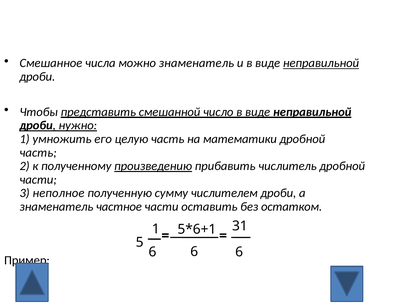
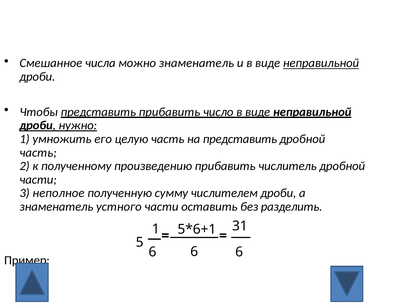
представить смешанной: смешанной -> прибавить (170, 112)
на математики: математики -> представить (240, 139)
произведению underline: present -> none (153, 166)
частное: частное -> устного (119, 207)
остатком: остатком -> разделить (292, 207)
